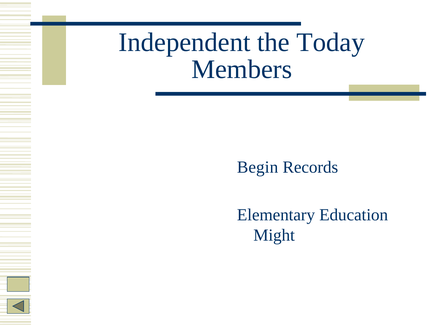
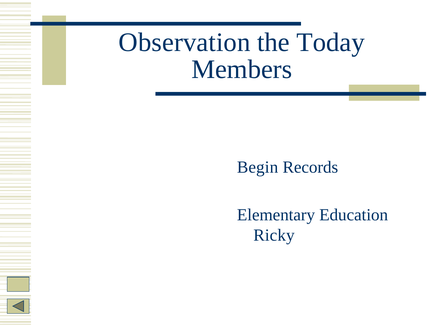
Independent: Independent -> Observation (185, 42)
Might: Might -> Ricky (274, 235)
